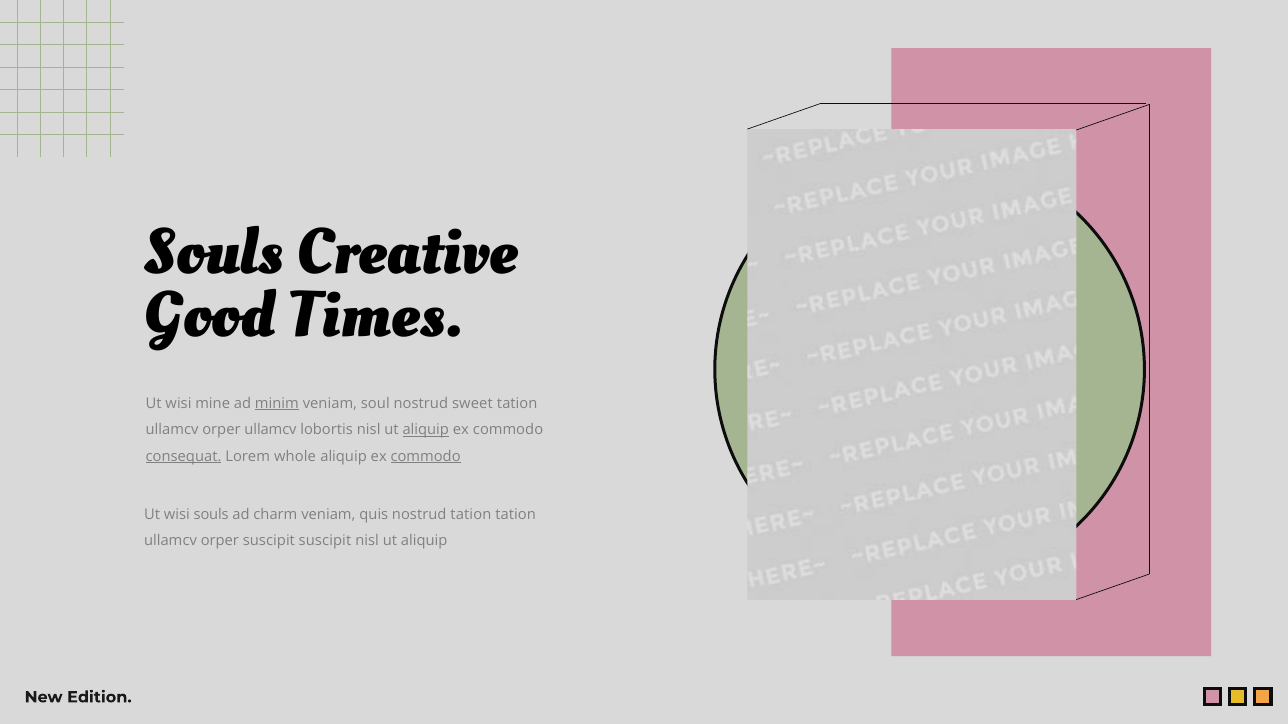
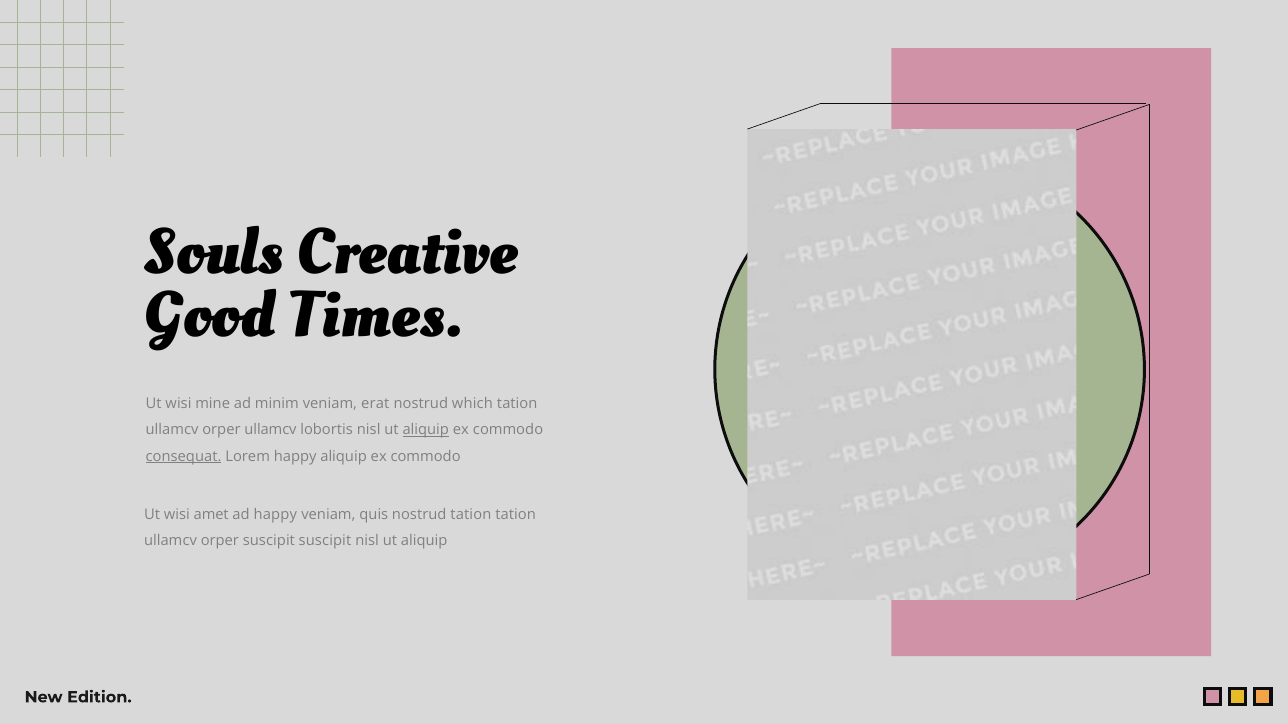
minim underline: present -> none (277, 404)
soul: soul -> erat (375, 404)
sweet: sweet -> which (472, 404)
Lorem whole: whole -> happy (295, 457)
commodo underline: present -> none (426, 457)
wisi souls: souls -> amet (211, 515)
ad charm: charm -> happy (275, 515)
